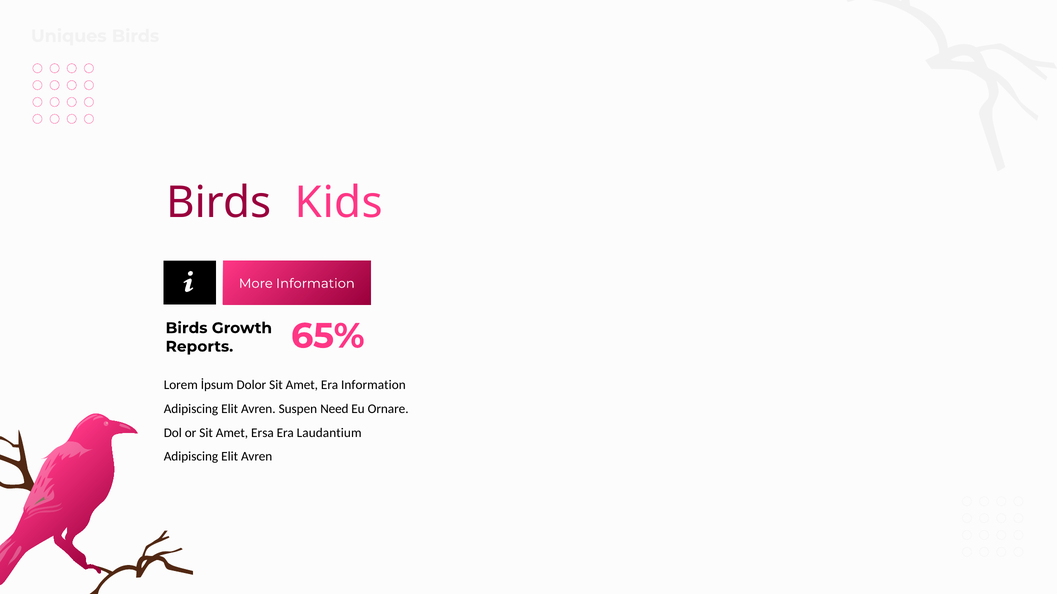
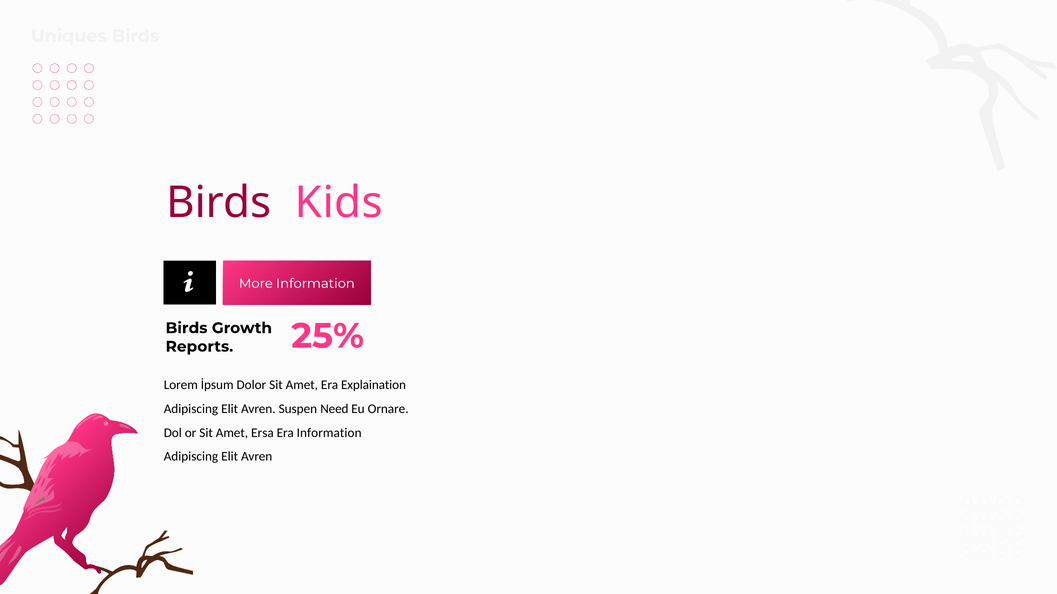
65%: 65% -> 25% (328, 336)
Era Information: Information -> Explaination (373, 385)
Era Laudantium: Laudantium -> Information (329, 433)
